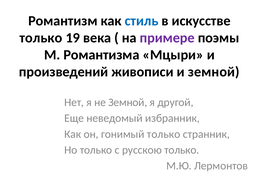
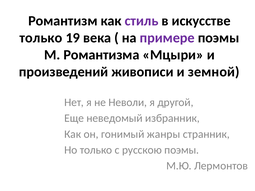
стиль colour: blue -> purple (142, 21)
не Земной: Земной -> Неволи (128, 103)
гонимый только: только -> жанры (164, 134)
русскою только: только -> поэмы (182, 150)
